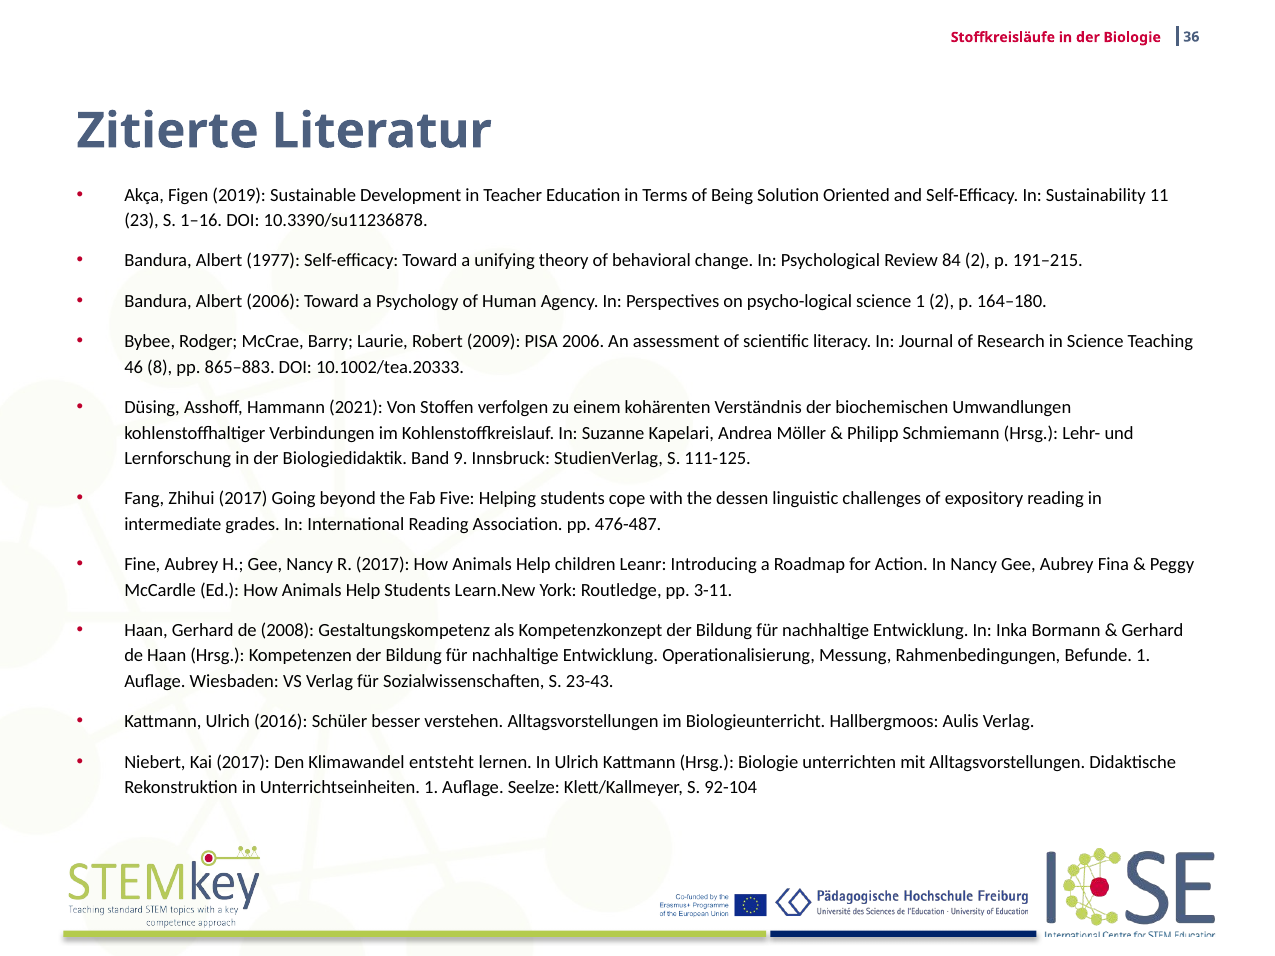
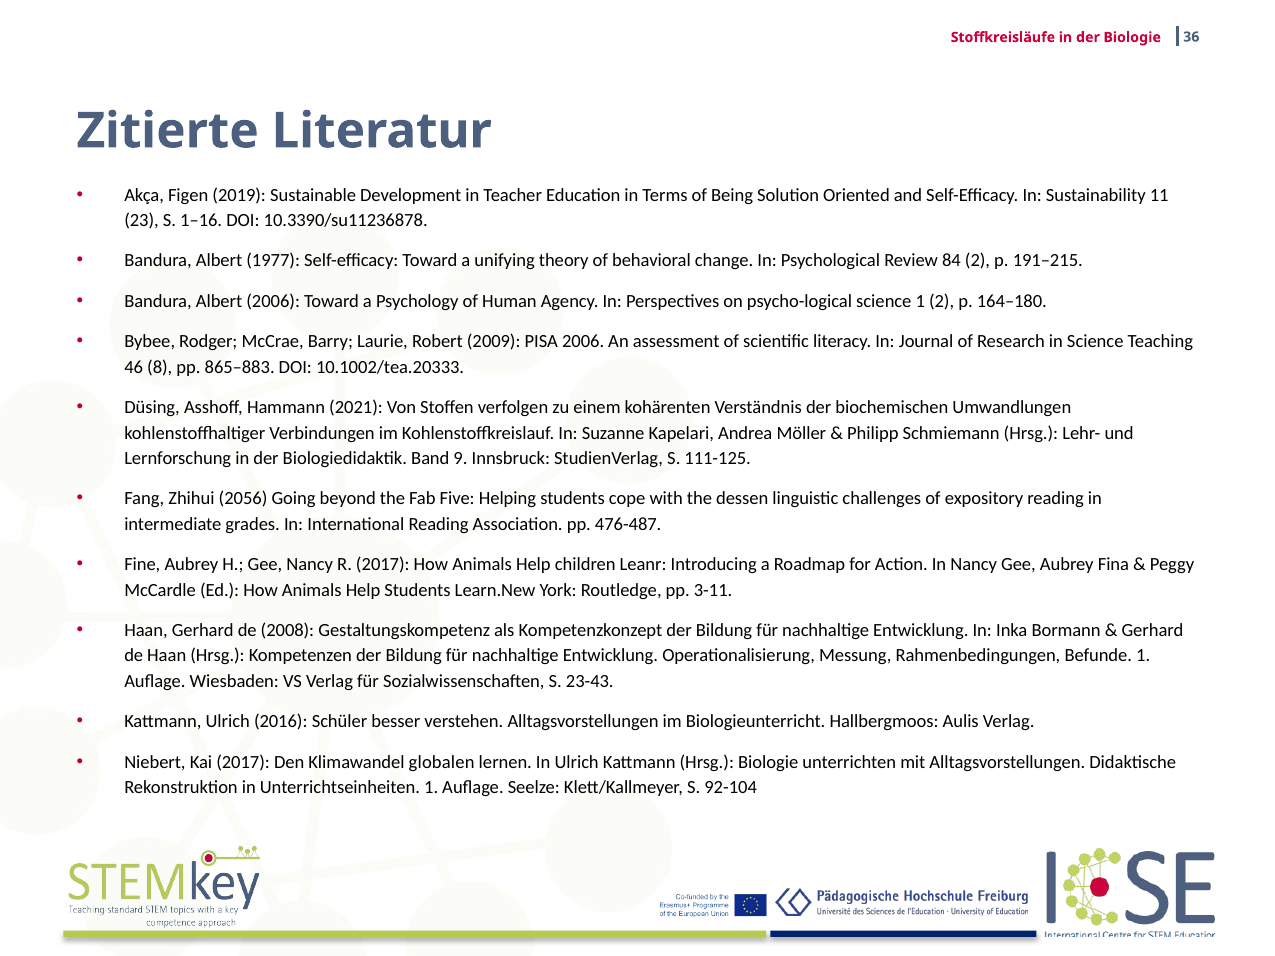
Zhihui 2017: 2017 -> 2056 (243, 499)
entsteht: entsteht -> globalen (442, 762)
